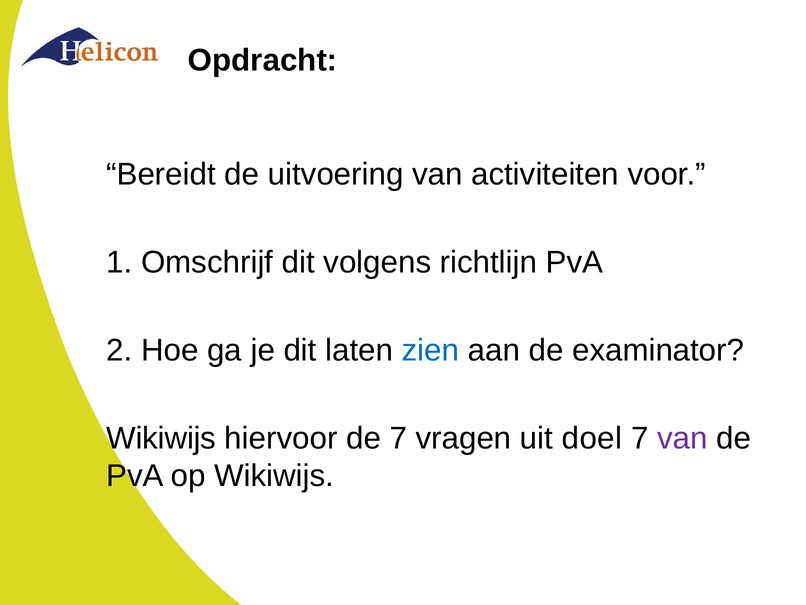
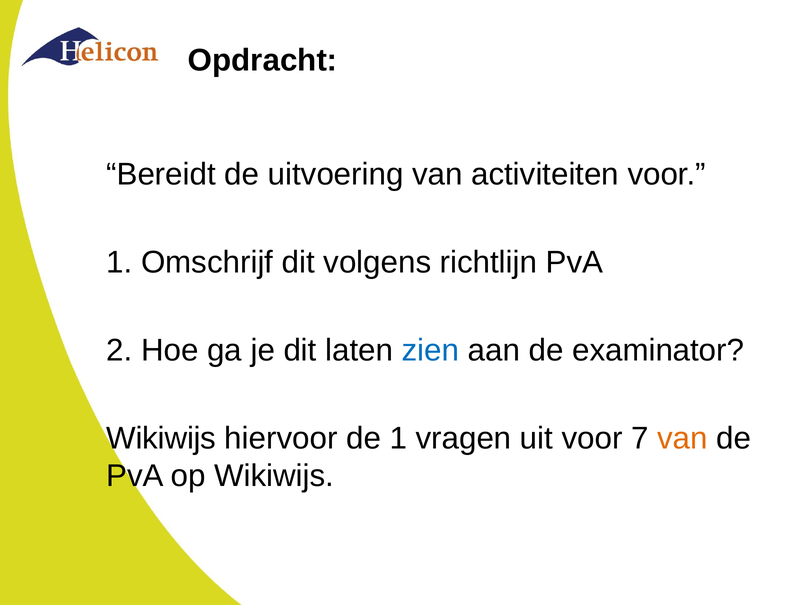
de 7: 7 -> 1 (398, 438)
uit doel: doel -> voor (592, 438)
van colour: purple -> orange (682, 438)
